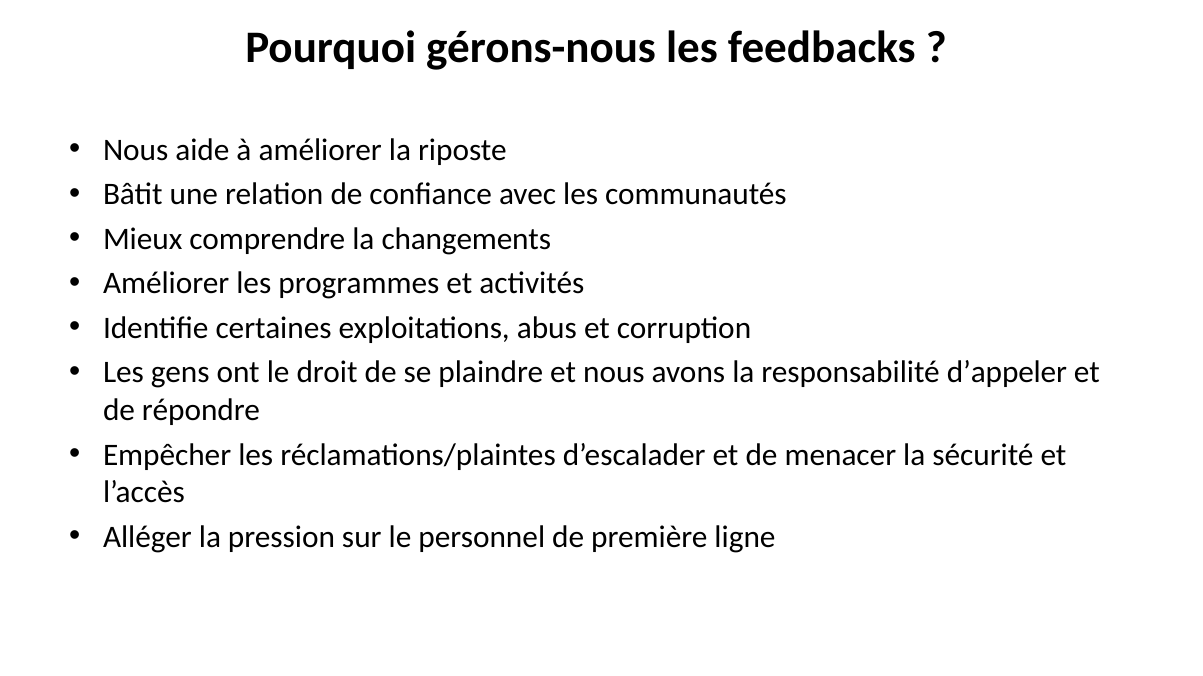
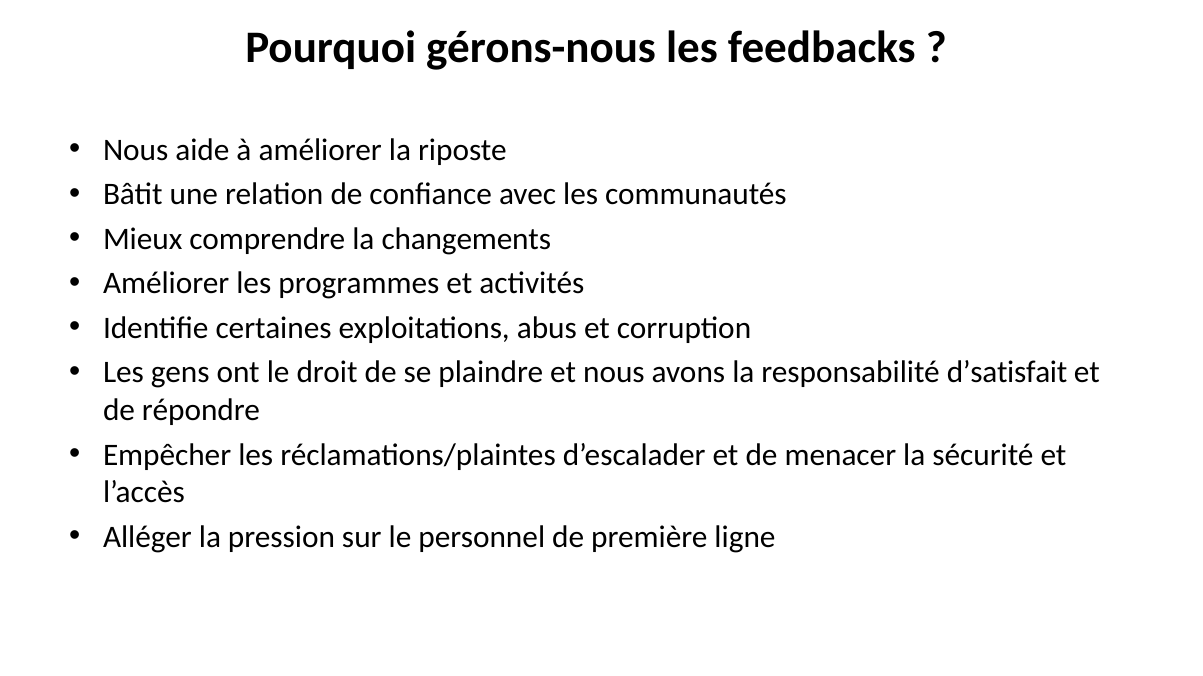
d’appeler: d’appeler -> d’satisfait (1007, 373)
